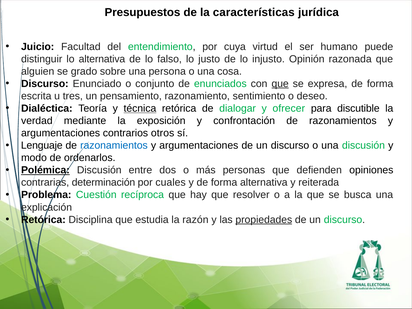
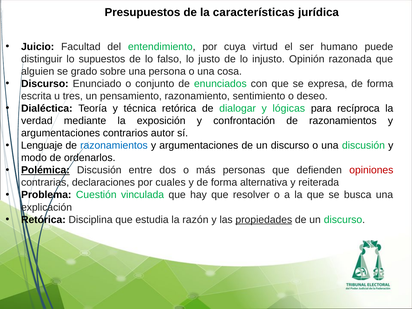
lo alternativa: alternativa -> supuestos (102, 59)
que underline: present -> none (280, 84)
técnica underline: present -> none (140, 108)
ofrecer: ofrecer -> lógicas (289, 108)
discutible: discutible -> recíproca (358, 108)
otros: otros -> autor (163, 133)
opiniones colour: black -> red (371, 170)
determinación: determinación -> declaraciones (103, 183)
recíproca: recíproca -> vinculada (143, 195)
